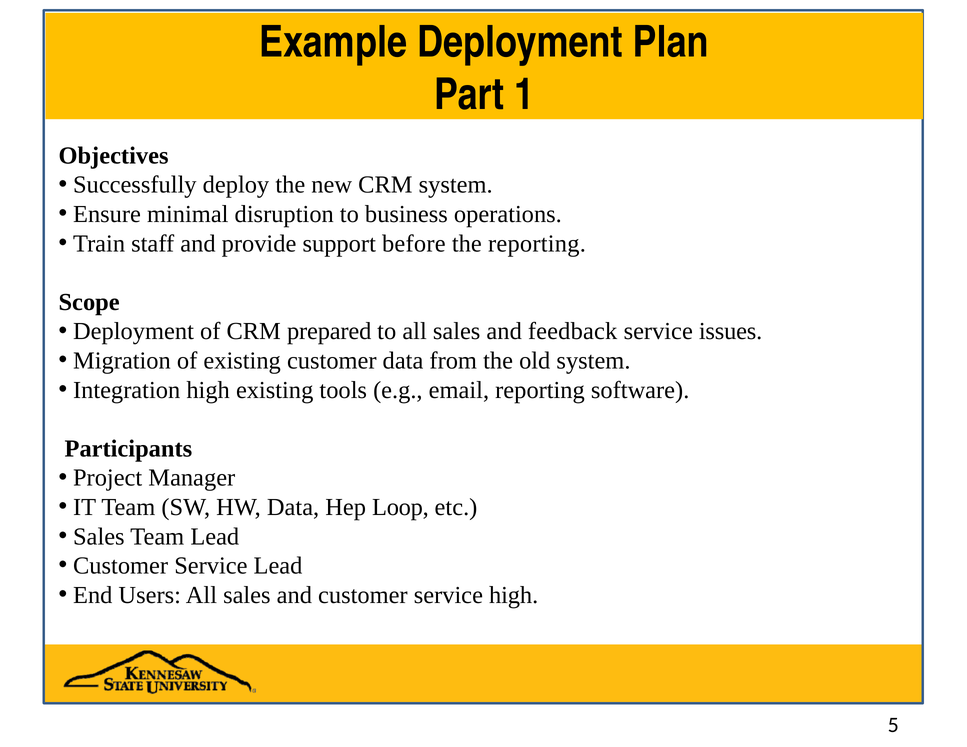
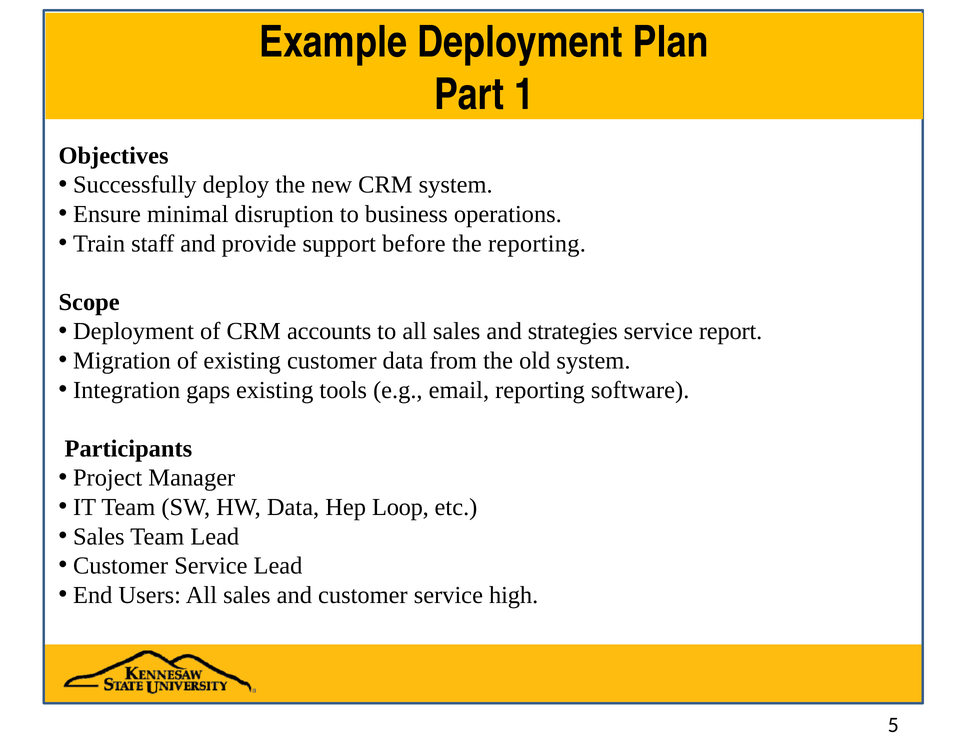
prepared: prepared -> accounts (329, 331)
feedback: feedback -> strategies (573, 331)
issues: issues -> report (731, 331)
Integration high: high -> gaps (208, 390)
